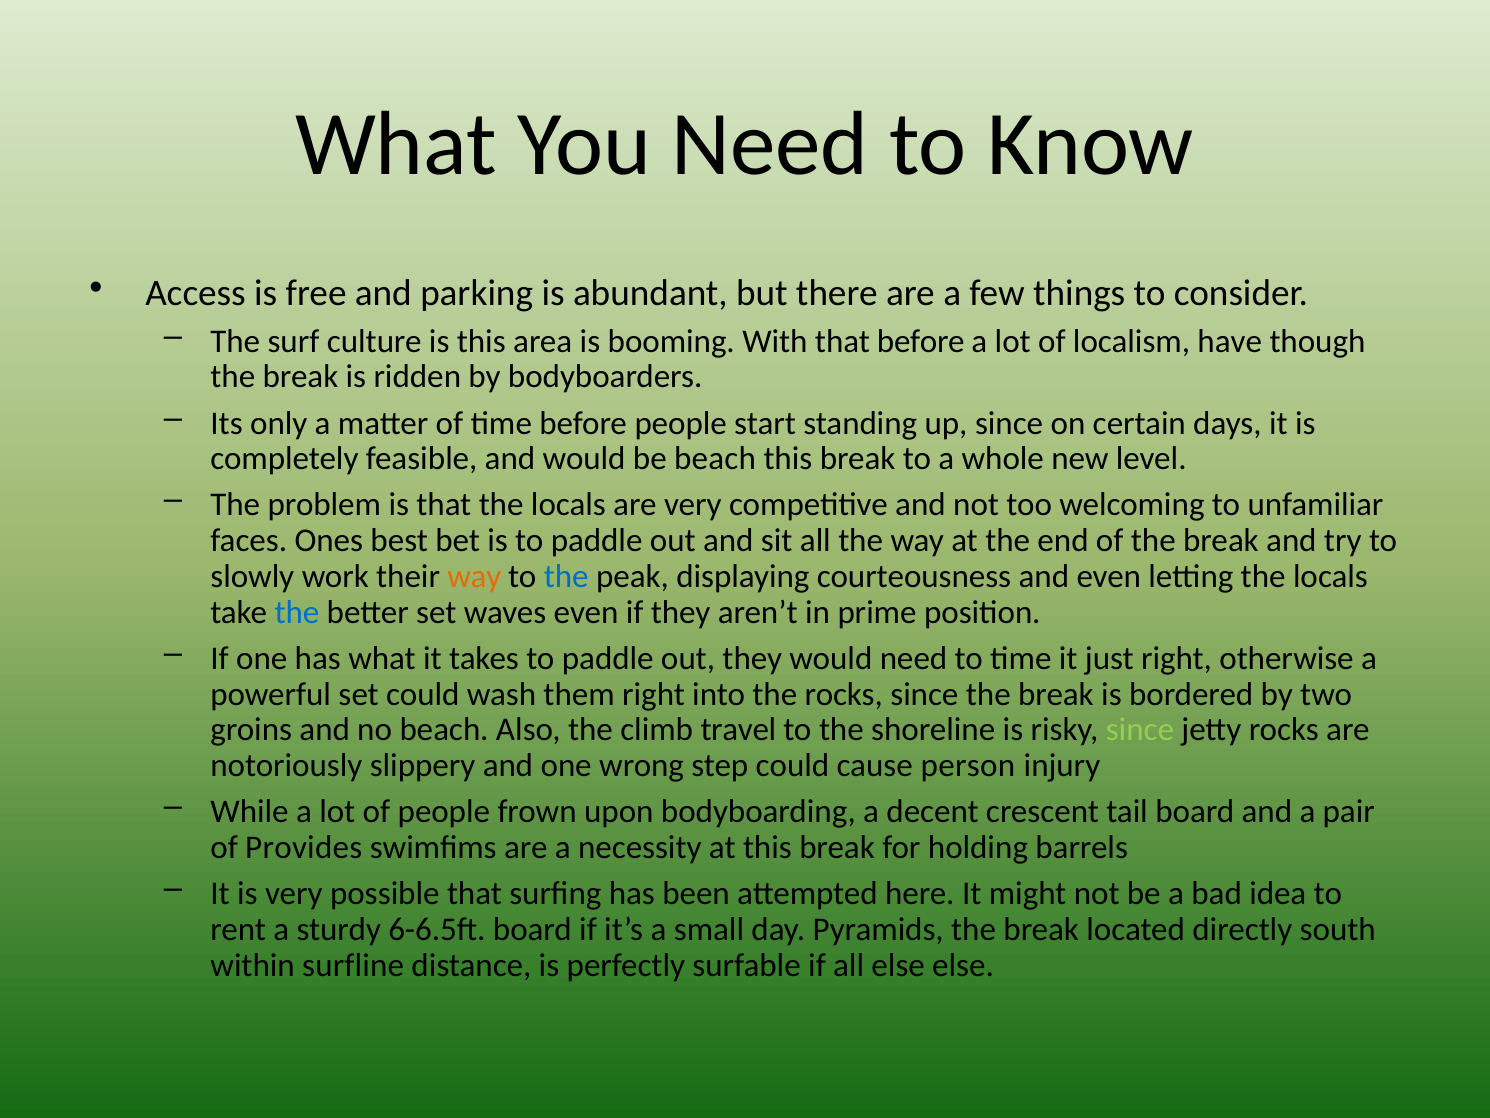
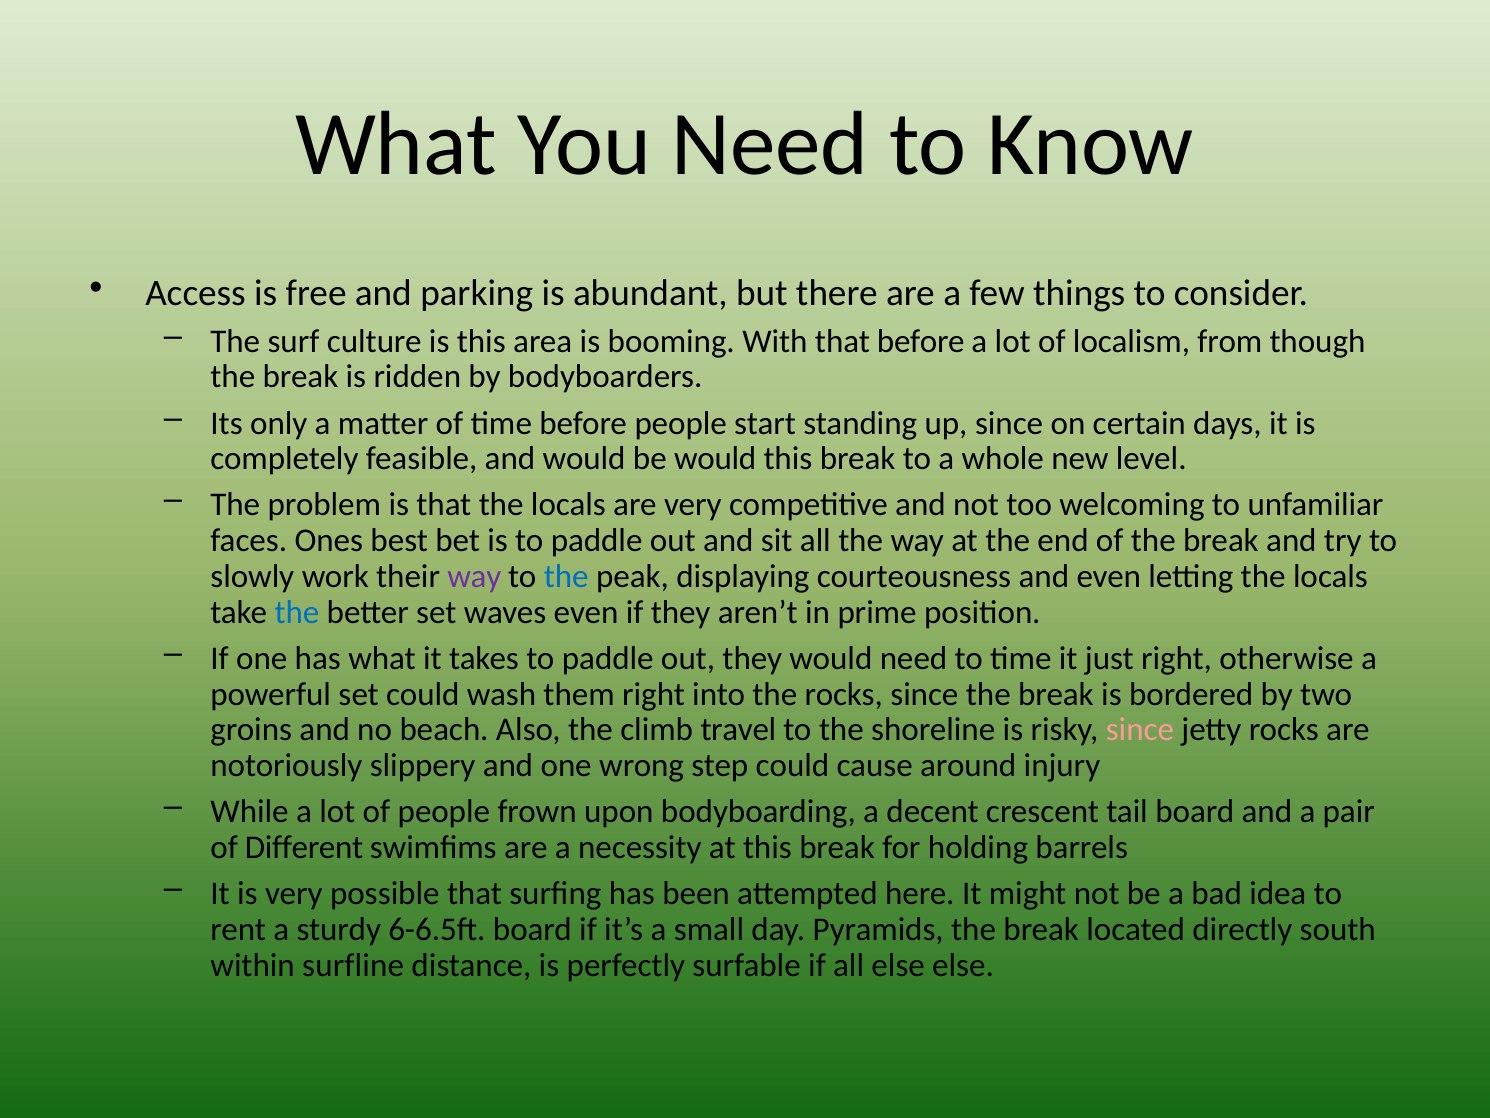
have: have -> from (1230, 341)
be beach: beach -> would (715, 459)
way colour: orange -> purple (474, 576)
since colour: light green -> pink (1140, 730)
person: person -> around (968, 765)
Provides: Provides -> Different (304, 847)
